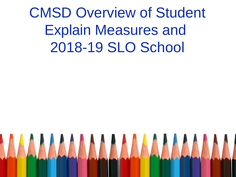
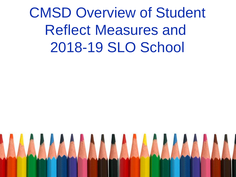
Explain: Explain -> Reflect (68, 30)
